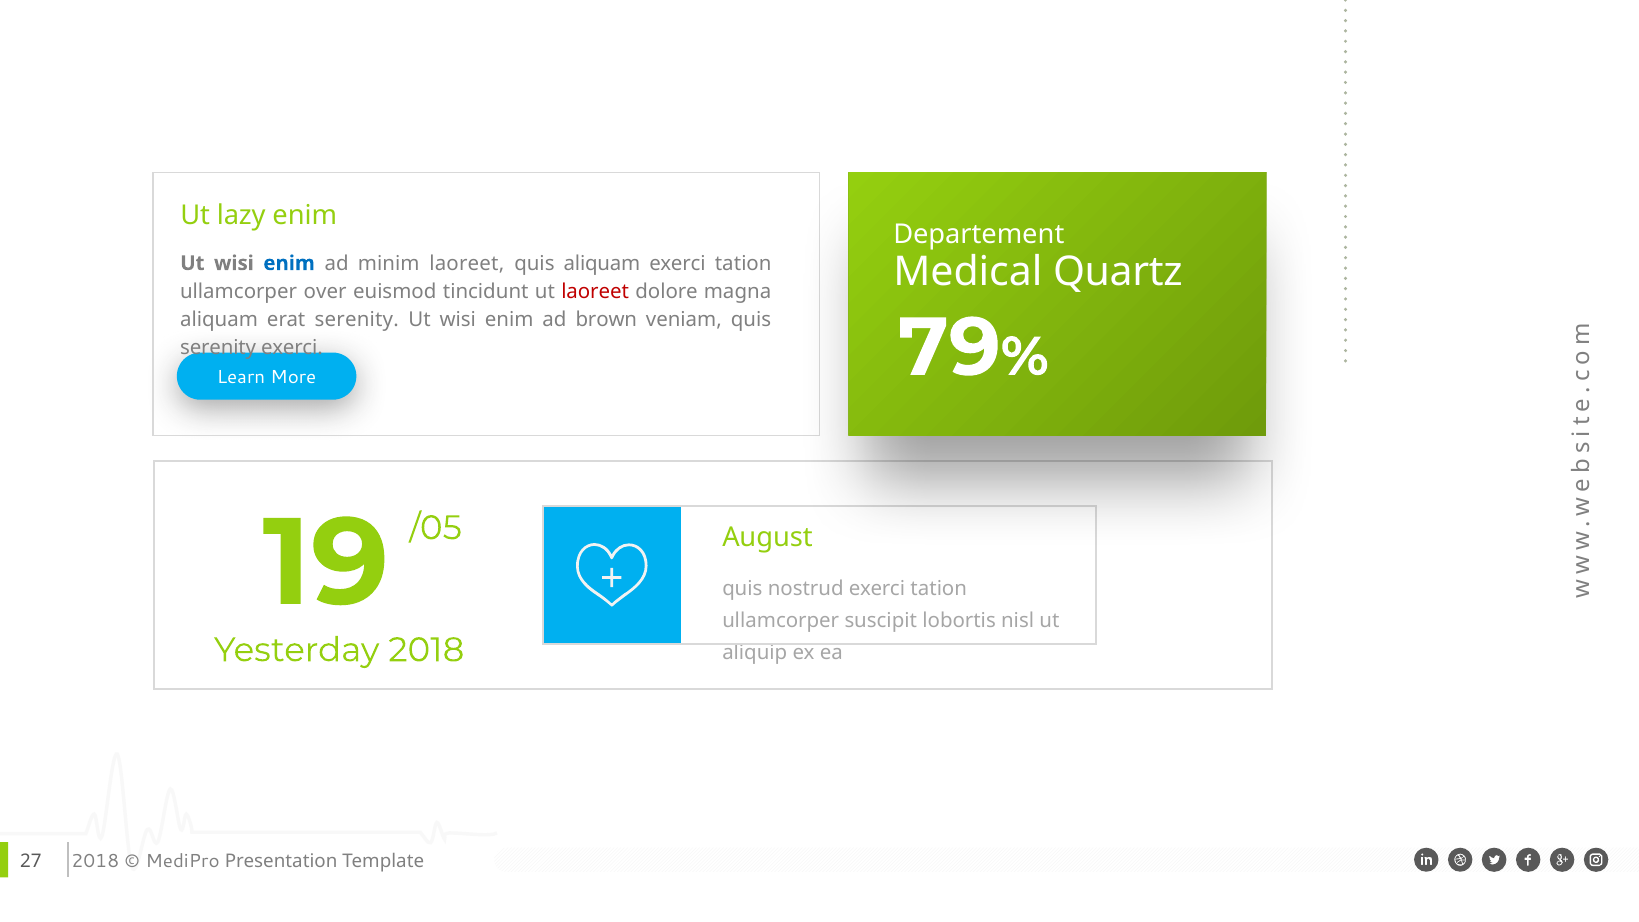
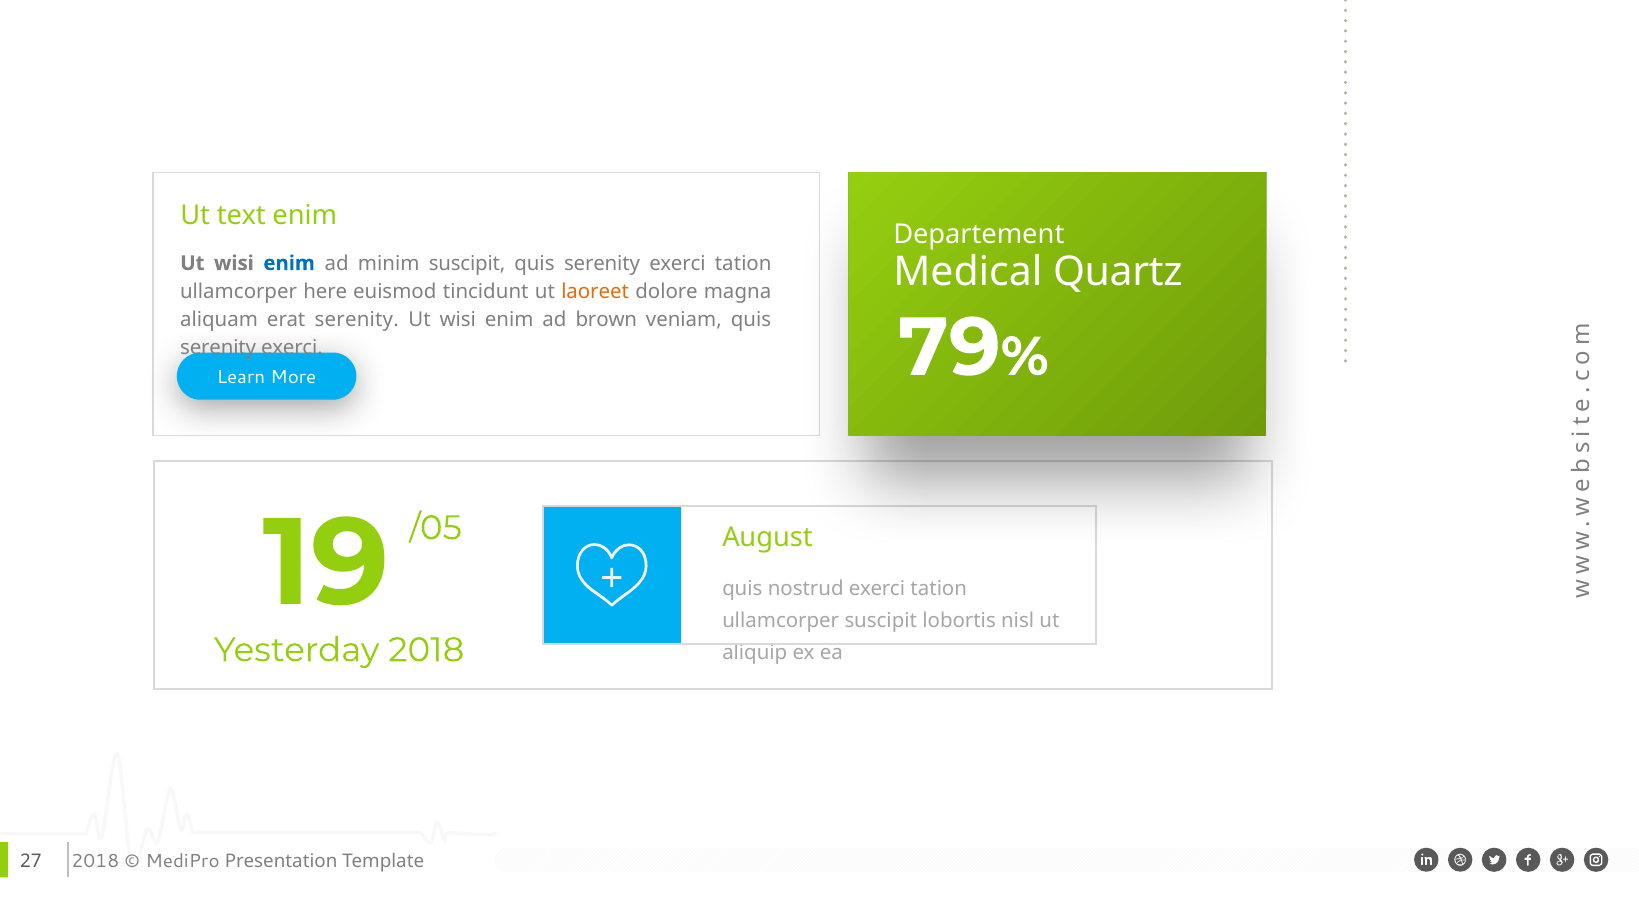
lazy: lazy -> text (241, 216)
minim laoreet: laoreet -> suscipit (467, 263)
aliquam: aliquam -> serenity (602, 263)
over: over -> here (325, 291)
laoreet colour: red -> orange (595, 291)
